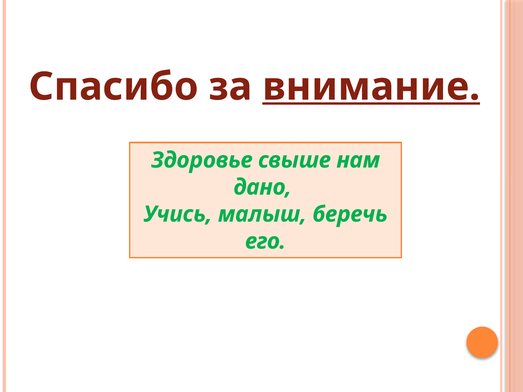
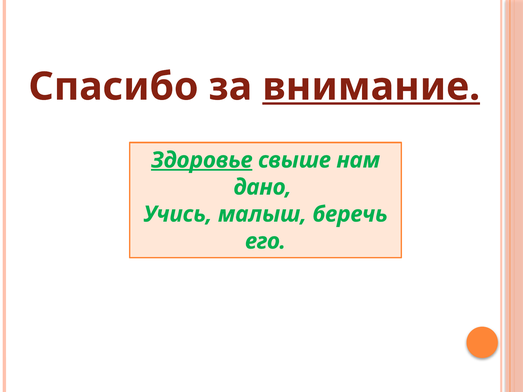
Здоровье underline: none -> present (202, 160)
